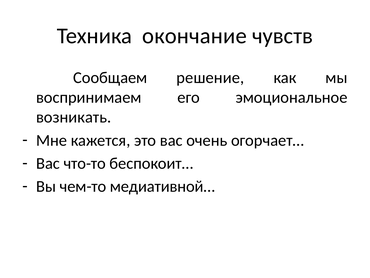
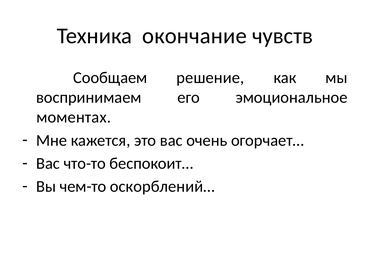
возникать: возникать -> моментах (74, 117)
медиативной…: медиативной… -> оскорблений… (162, 186)
